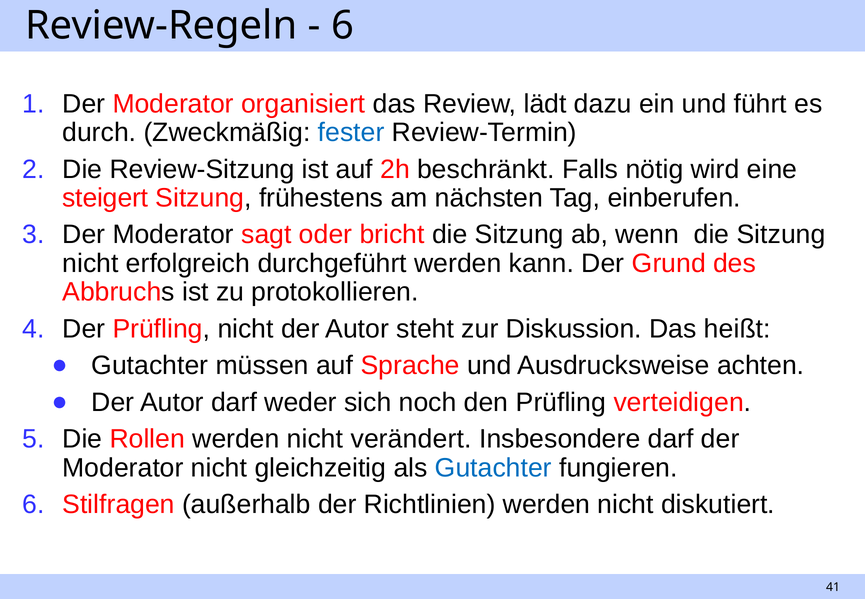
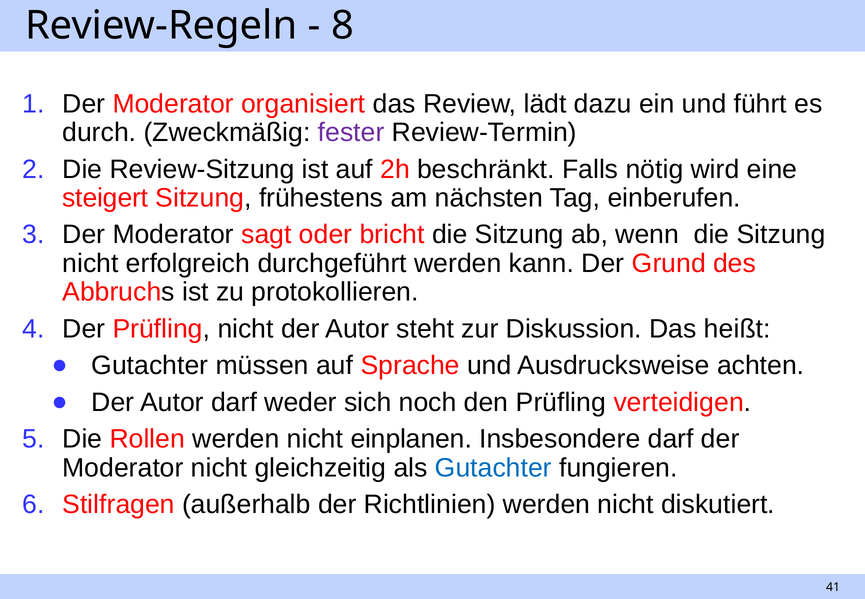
6: 6 -> 8 (342, 25)
fester colour: blue -> purple (351, 132)
verändert: verändert -> einplanen (411, 439)
